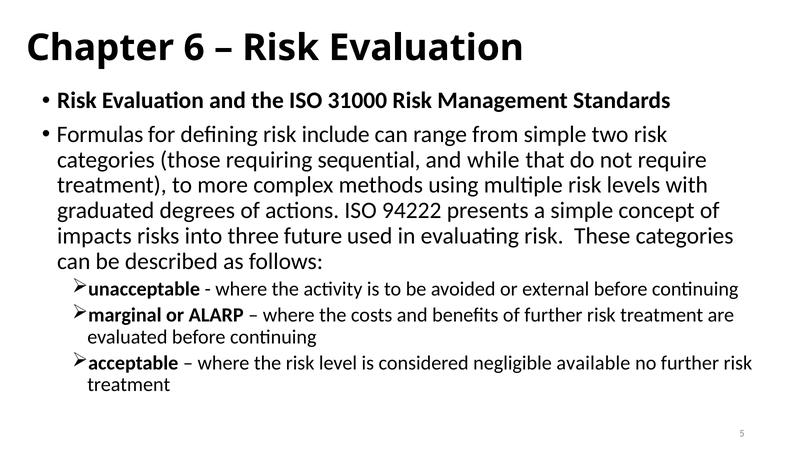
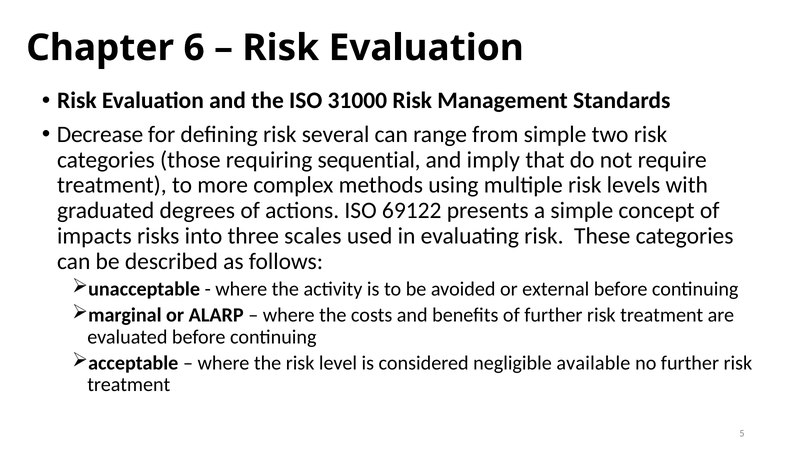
Formulas: Formulas -> Decrease (100, 134)
include: include -> several (336, 134)
while: while -> imply (493, 160)
94222: 94222 -> 69122 (412, 210)
future: future -> scales (313, 236)
